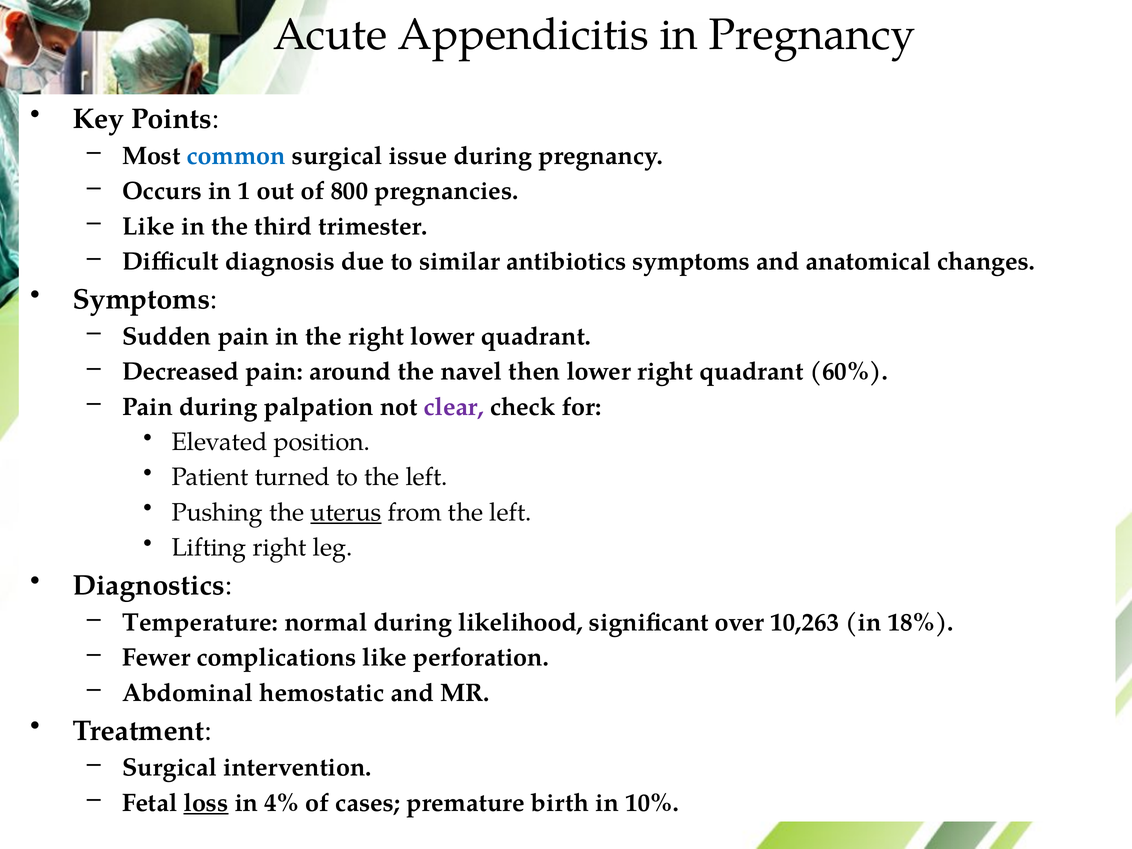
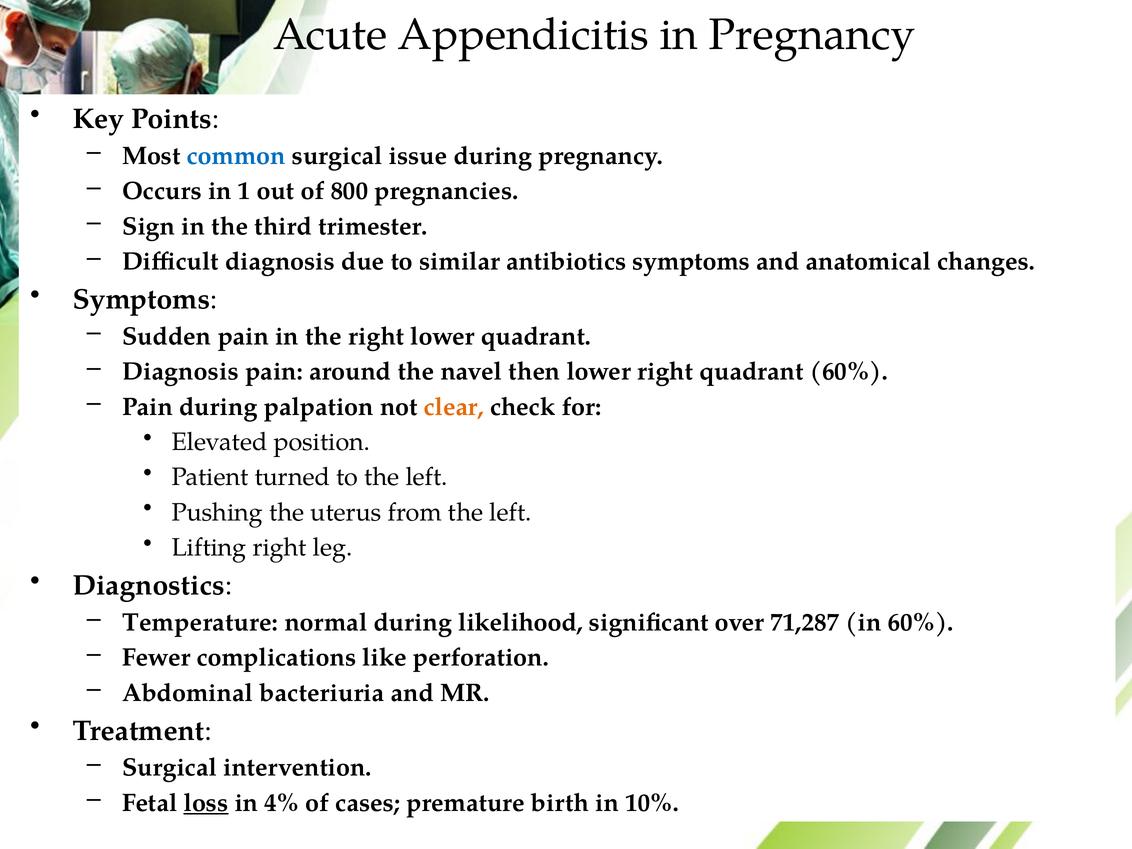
Like: Like -> Sign (149, 226)
Decreased: Decreased -> Diagnosis (181, 372)
clear colour: purple -> orange (454, 407)
uterus underline: present -> none (346, 512)
10,263: 10,263 -> 71,287 (805, 622)
in 18%: 18% -> 60% (921, 622)
hemostatic: hemostatic -> bacteriuria (322, 693)
